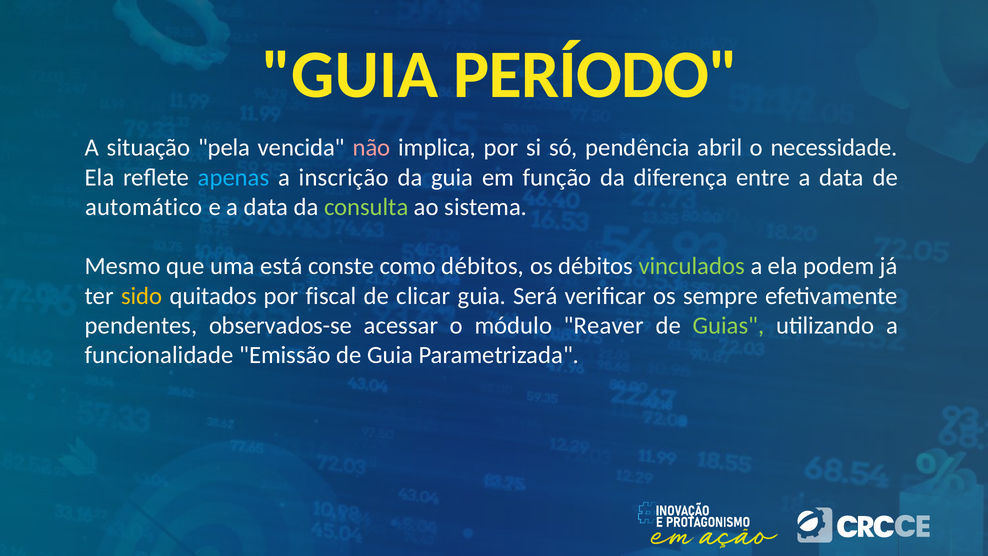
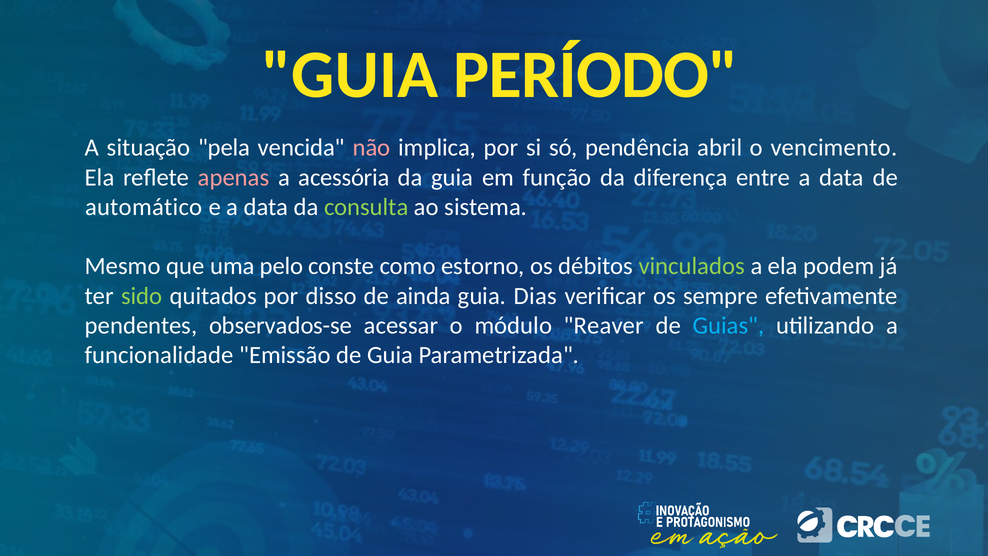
necessidade: necessidade -> vencimento (834, 148)
apenas colour: light blue -> pink (234, 177)
inscrição: inscrição -> acessória (344, 177)
está: está -> pelo (282, 266)
como débitos: débitos -> estorno (483, 266)
sido colour: yellow -> light green (142, 296)
fiscal: fiscal -> disso (331, 296)
clicar: clicar -> ainda (424, 296)
Será: Será -> Dias (535, 296)
Guias colour: light green -> light blue (728, 325)
